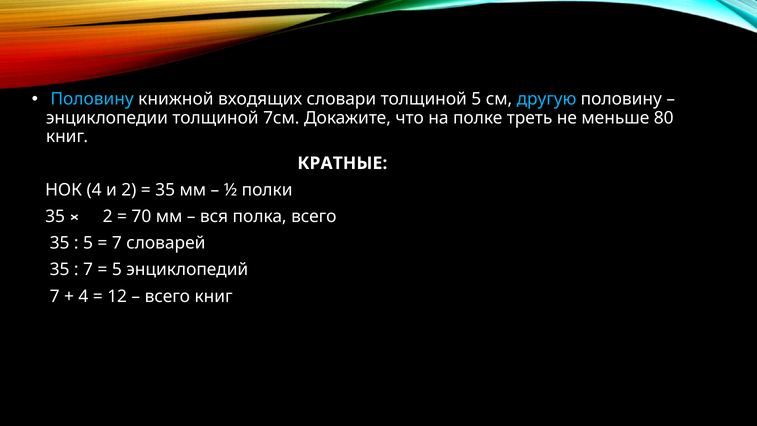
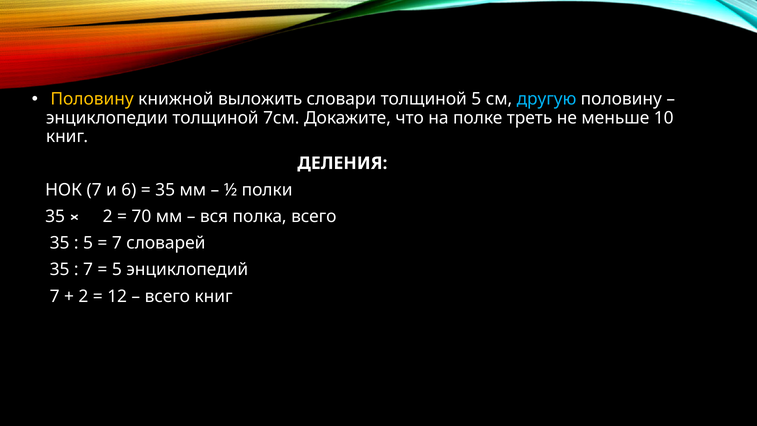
Половину colour: light blue -> yellow (92, 99)
входящих: входящих -> выложить (260, 99)
80: 80 -> 10 (664, 118)
КРАТНЫЕ: КРАТНЫЕ -> ДЕЛЕНИЯ (342, 163)
НОК 4: 4 -> 7 (94, 190)
и 2: 2 -> 6 (129, 190)
4: 4 -> 2 (83, 296)
